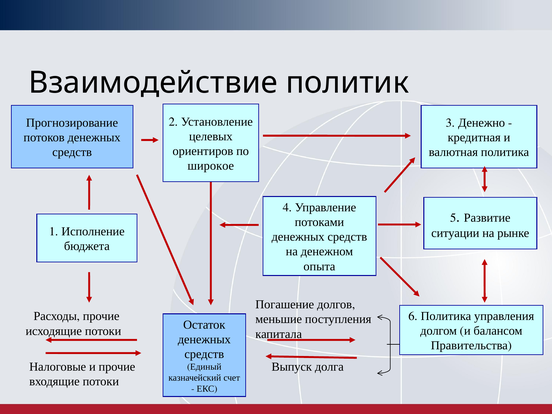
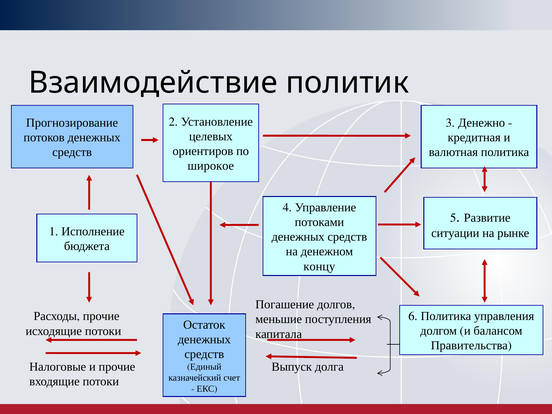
опыта: опыта -> концу (319, 266)
